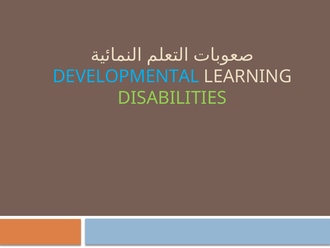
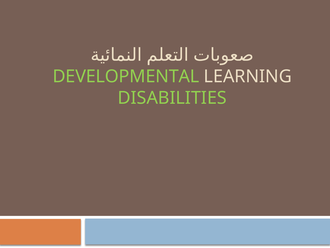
DEVELOPMENTAL colour: light blue -> light green (126, 76)
